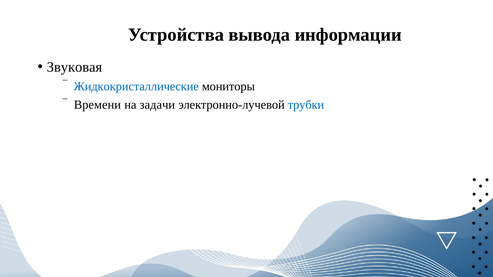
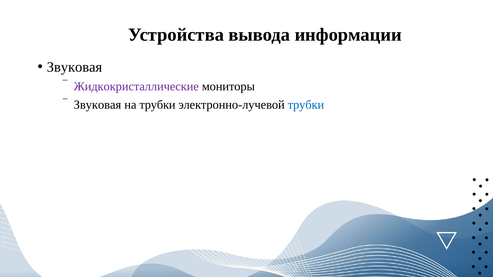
Жидкокристаллические colour: blue -> purple (136, 87)
Времени: Времени -> Звуковая (97, 105)
на задачи: задачи -> трубки (157, 105)
